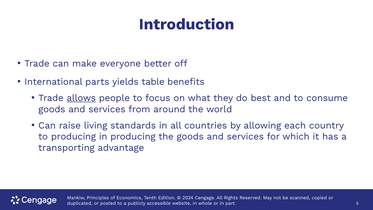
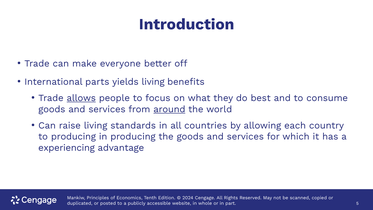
yields table: table -> living (153, 82)
around underline: none -> present (169, 109)
transporting: transporting -> experiencing (67, 148)
